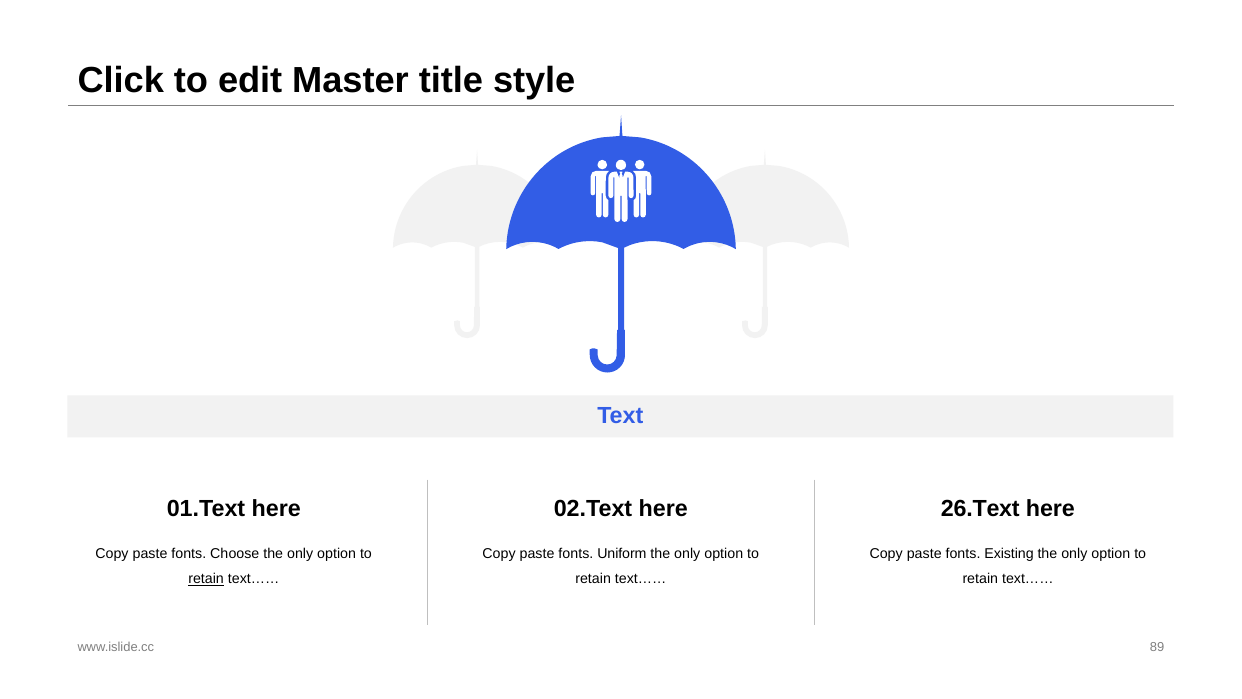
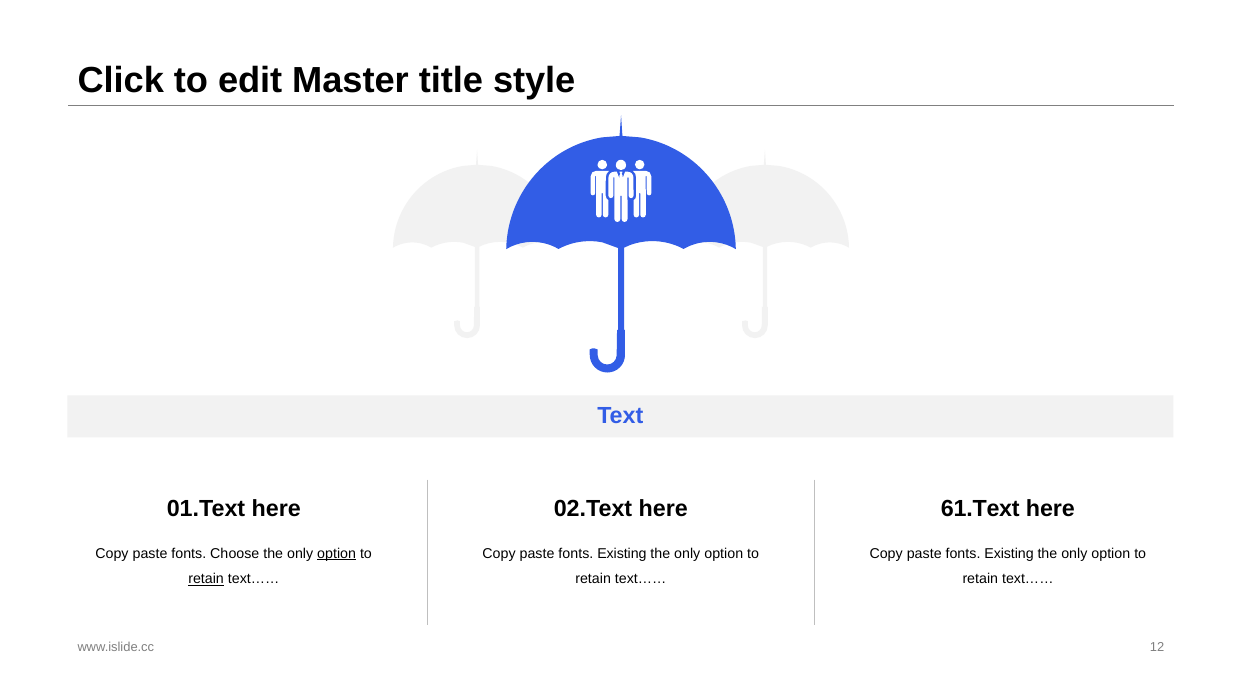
26.Text: 26.Text -> 61.Text (980, 509)
option underline: none -> present (337, 553)
Uniform: Uniform -> Existing (622, 553)
89: 89 -> 12 (1157, 647)
